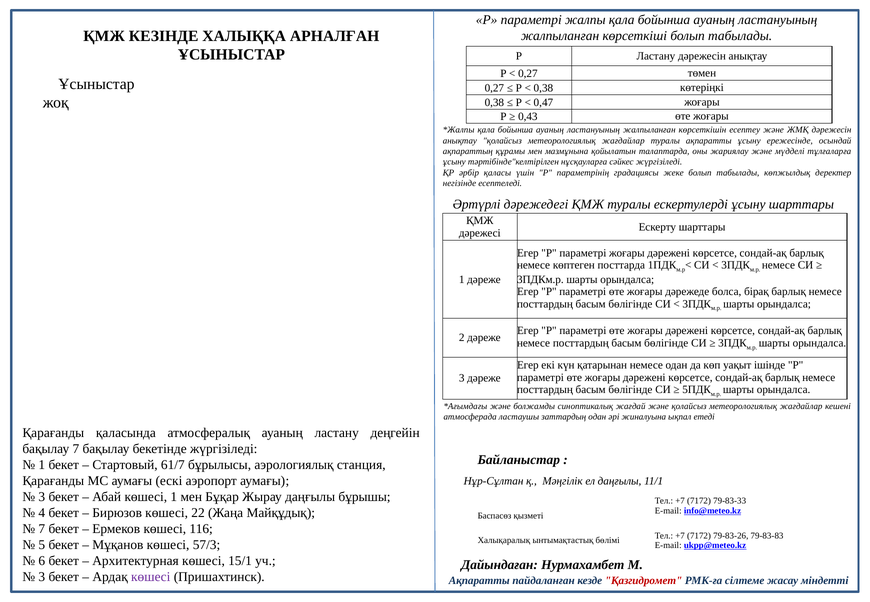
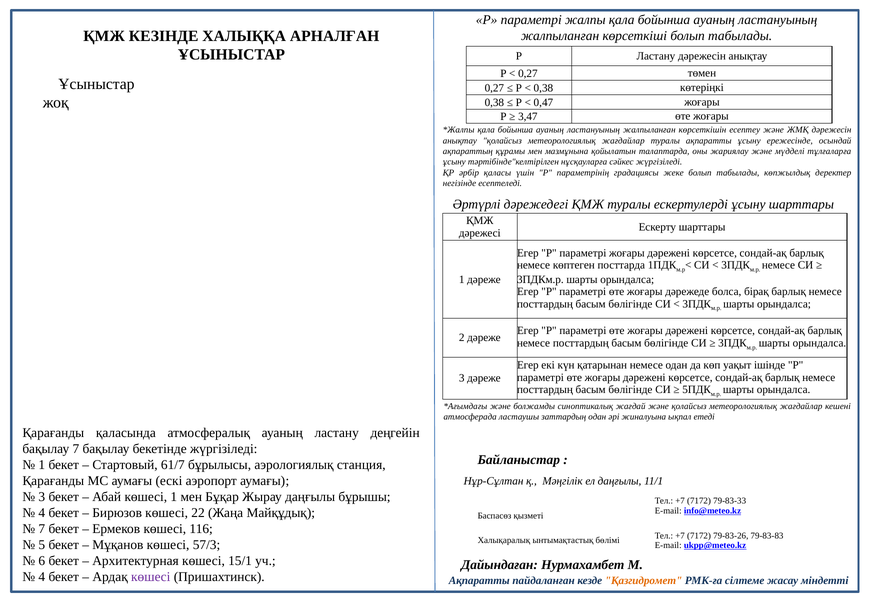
0,43: 0,43 -> 3,47 (528, 117)
3: 3 -> 4 (42, 577)
Қазгидромет colour: red -> orange (644, 581)
